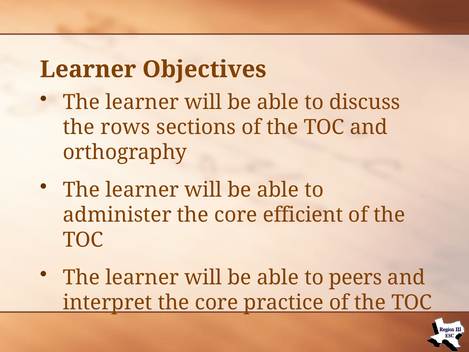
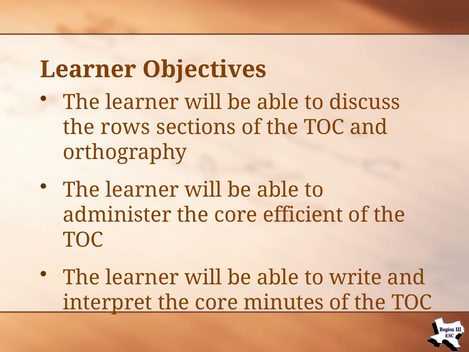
peers: peers -> write (355, 277)
practice: practice -> minutes (284, 302)
